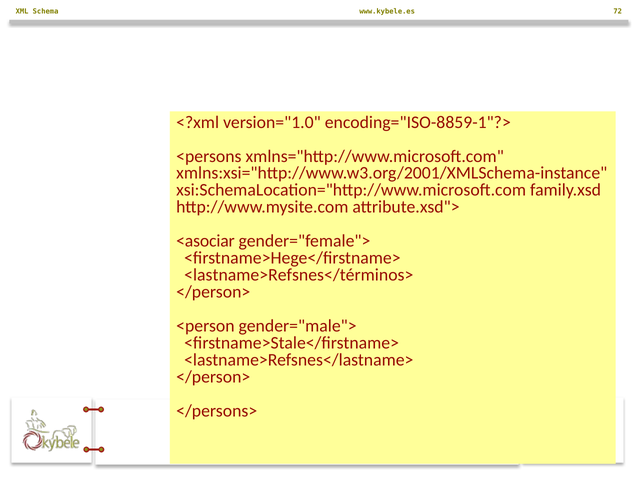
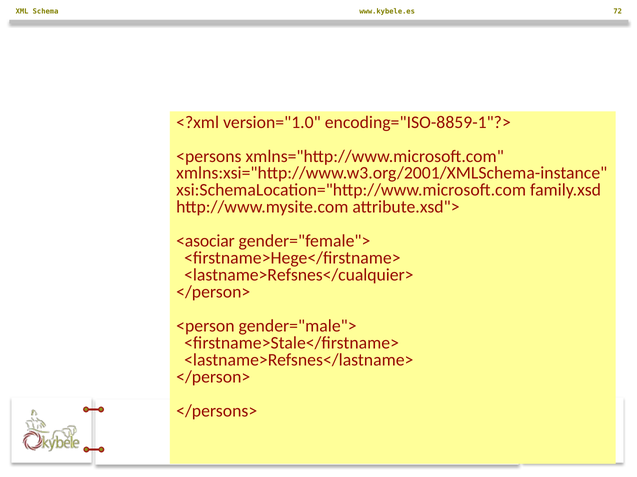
<lastname>Refsnes</términos>: <lastname>Refsnes</términos> -> <lastname>Refsnes</cualquier> (299, 275)
